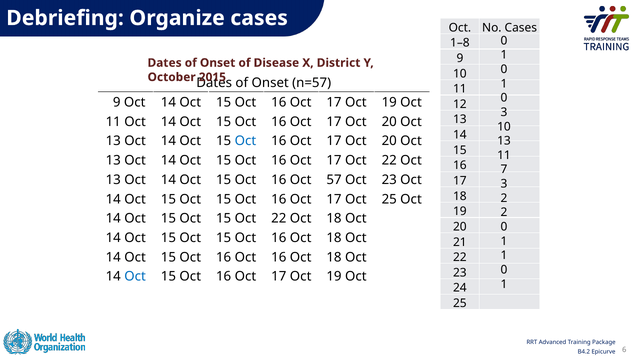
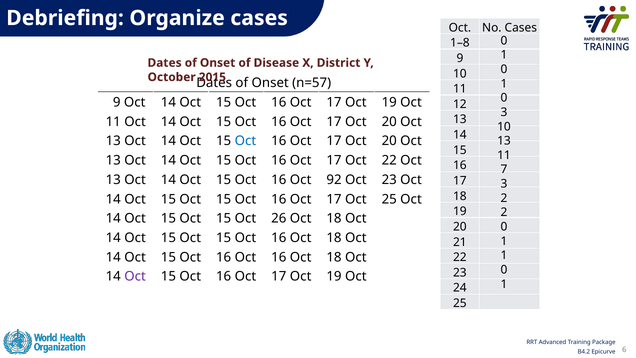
57: 57 -> 92 (334, 180)
15 Oct 22: 22 -> 26 (279, 218)
Oct colour: blue -> purple (135, 276)
